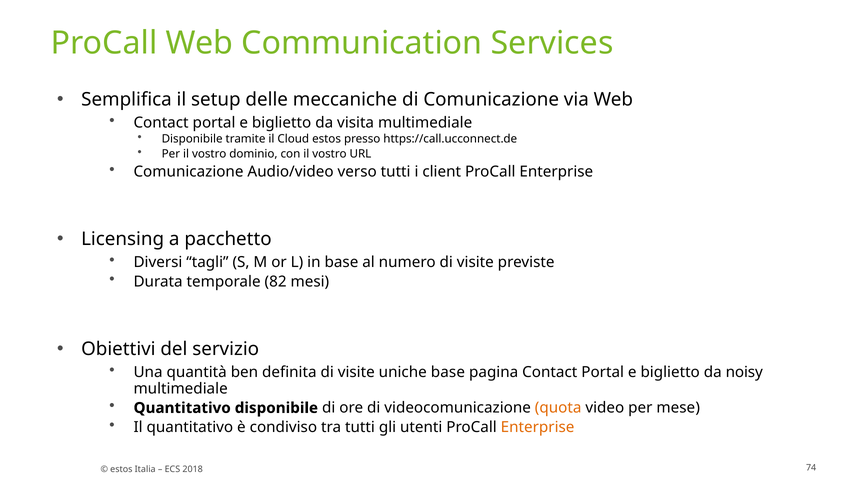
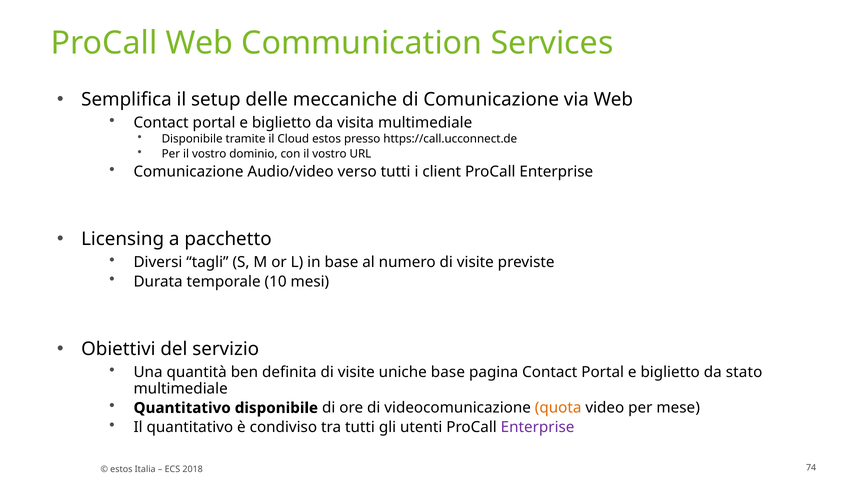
82: 82 -> 10 (276, 282)
noisy: noisy -> stato (744, 372)
Enterprise colour: orange -> purple (538, 427)
